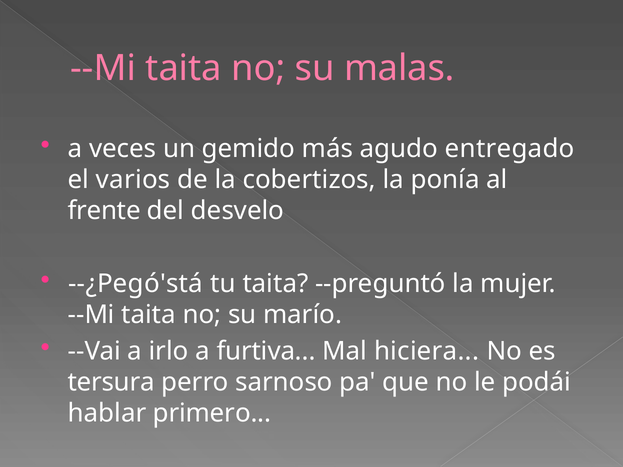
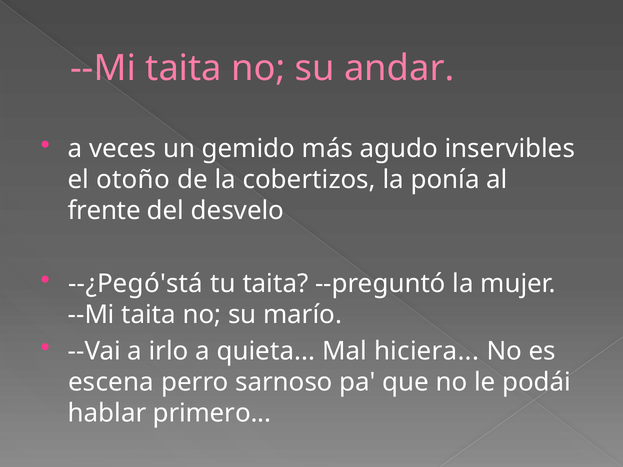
malas: malas -> andar (399, 68)
entregado: entregado -> inservibles (510, 149)
varios: varios -> otoño (133, 180)
furtiva: furtiva -> quieta (266, 351)
tersura: tersura -> escena (111, 382)
